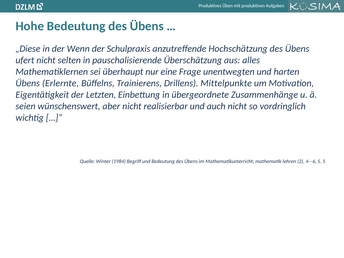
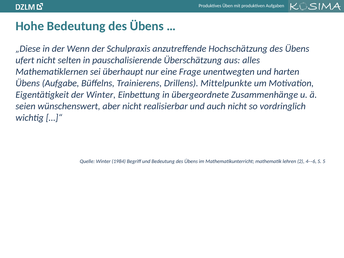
Erlernte: Erlernte -> Aufgabe (61, 83)
der Letzten: Letzten -> Winter (101, 95)
